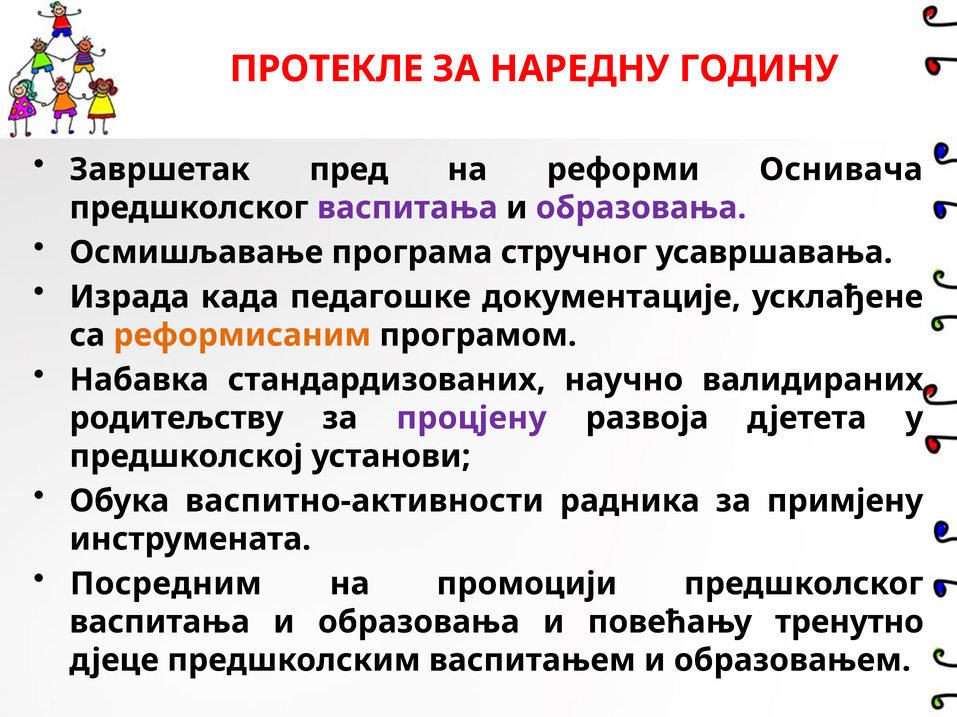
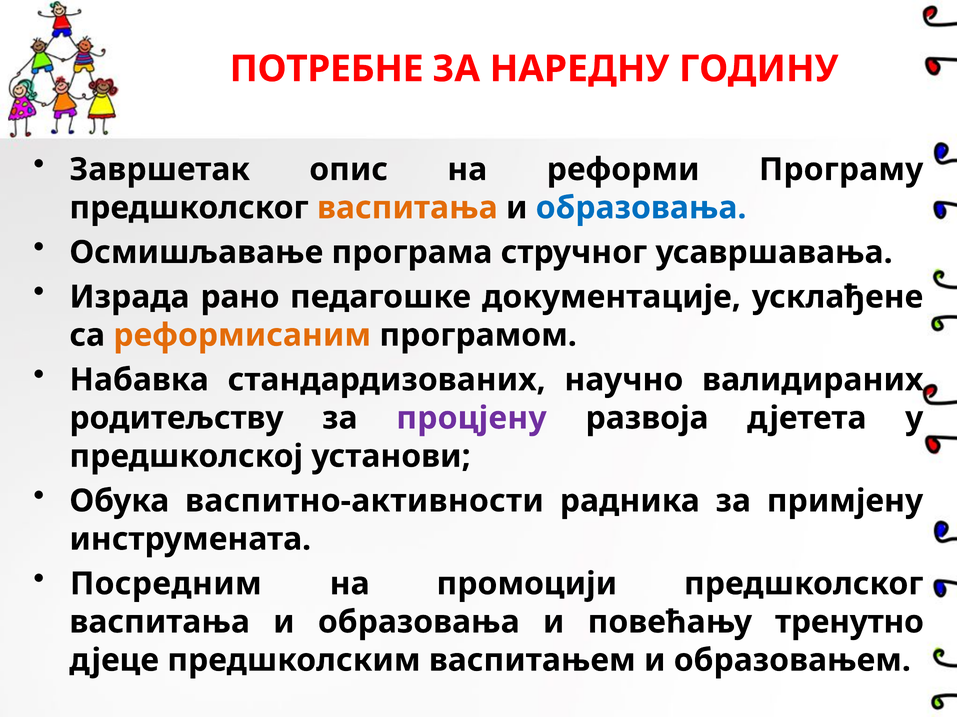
ПРОТЕКЛЕ: ПРОТЕКЛЕ -> ПОТРЕБНЕ (327, 69)
пред: пред -> опис (349, 170)
Оснивача: Оснивача -> Програму (841, 170)
васпитања colour: purple -> orange (407, 208)
образовања colour: purple -> blue (641, 208)
када: када -> рано (240, 297)
